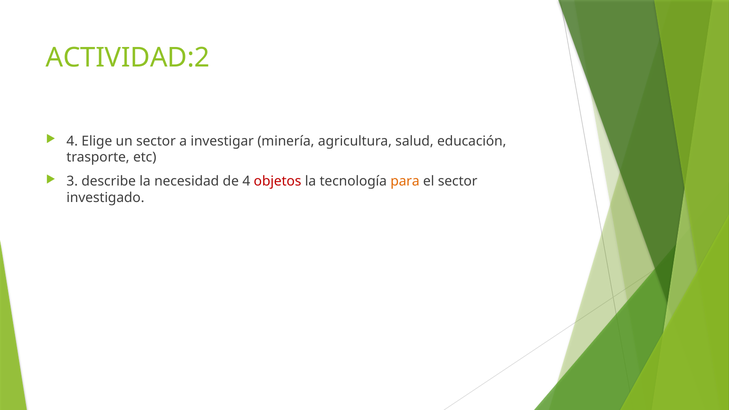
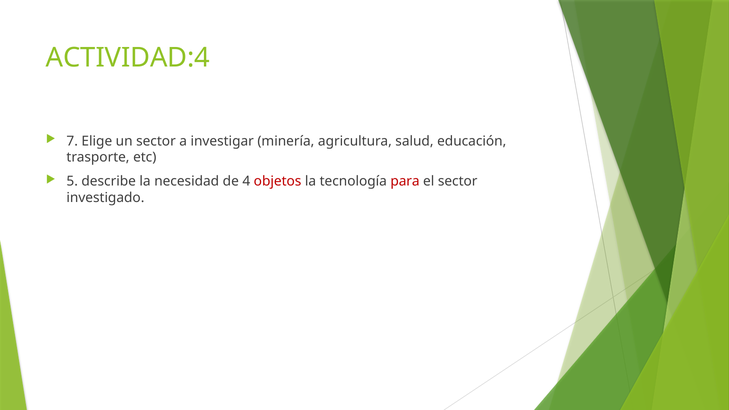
ACTIVIDAD:2: ACTIVIDAD:2 -> ACTIVIDAD:4 (128, 57)
4: 4 -> 7 (72, 141)
3: 3 -> 5 (72, 181)
para colour: orange -> red (405, 181)
